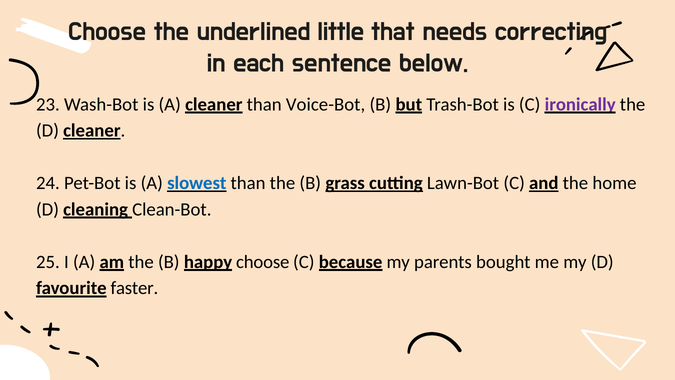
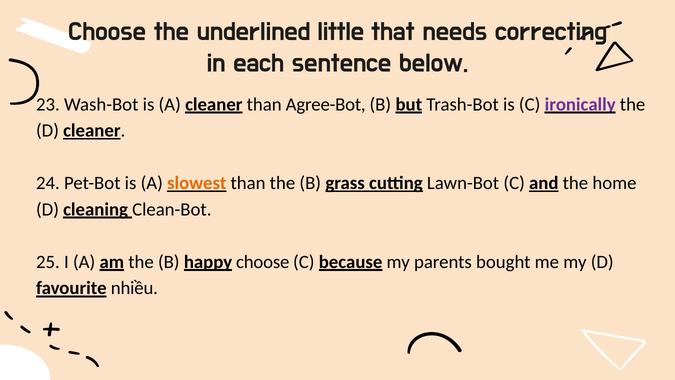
Voice-Bot: Voice-Bot -> Agree-Bot (326, 104)
slowest colour: blue -> orange (197, 183)
faster: faster -> nhiều (134, 288)
